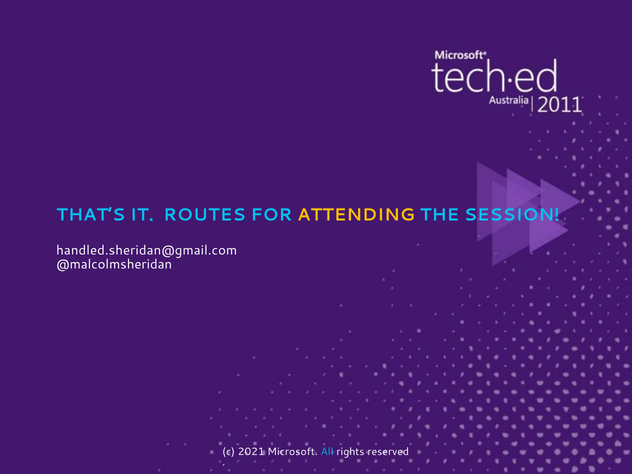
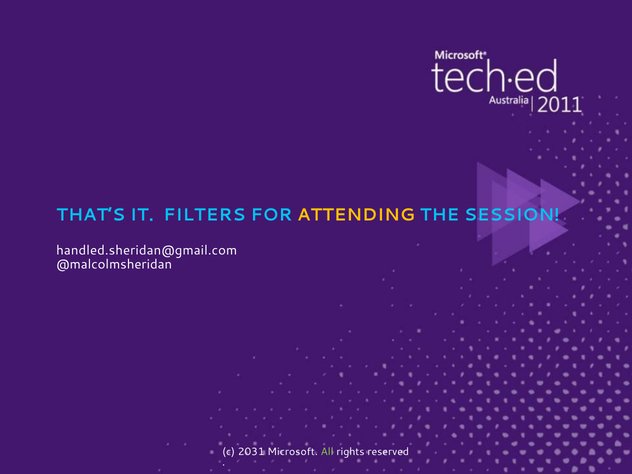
ROUTES: ROUTES -> FILTERS (204, 215)
2021: 2021 -> 2031 (251, 452)
All colour: light blue -> light green (327, 452)
